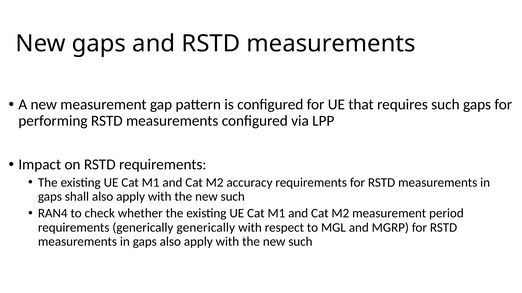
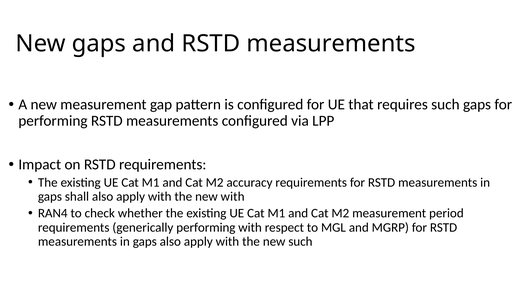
such: such -> with (233, 197)
generically generically: generically -> performing (206, 228)
